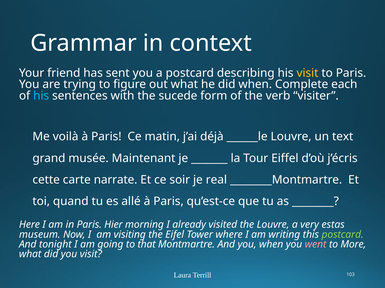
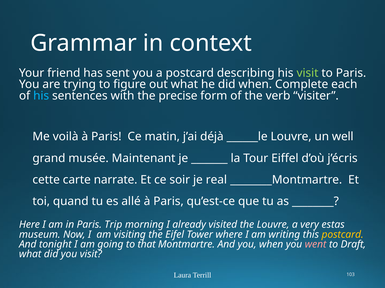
visit colour: yellow -> light green (308, 73)
sucede: sucede -> precise (178, 96)
text: text -> well (343, 137)
Hier: Hier -> Trip (113, 225)
postcard colour: light green -> yellow (343, 235)
More: More -> Draft (353, 245)
